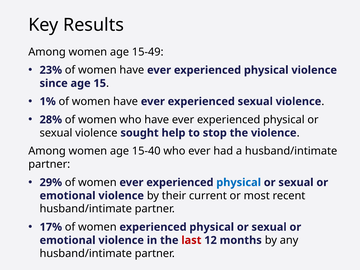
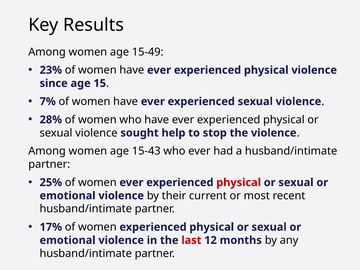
1%: 1% -> 7% (48, 101)
15-40: 15-40 -> 15-43 (146, 151)
29%: 29% -> 25% (51, 182)
physical colour: blue -> red (239, 182)
